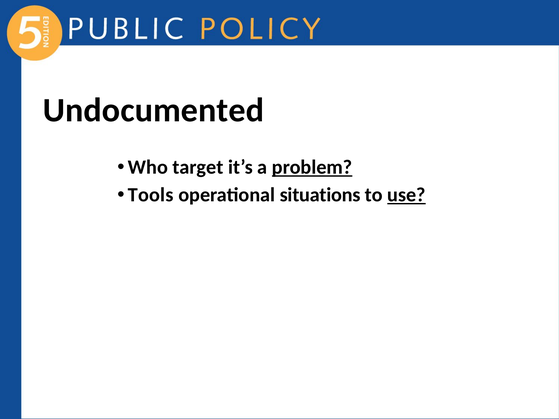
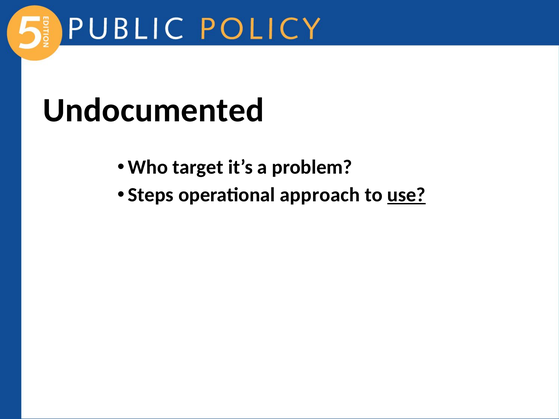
problem underline: present -> none (312, 167)
Tools: Tools -> Steps (151, 195)
situations: situations -> approach (320, 195)
